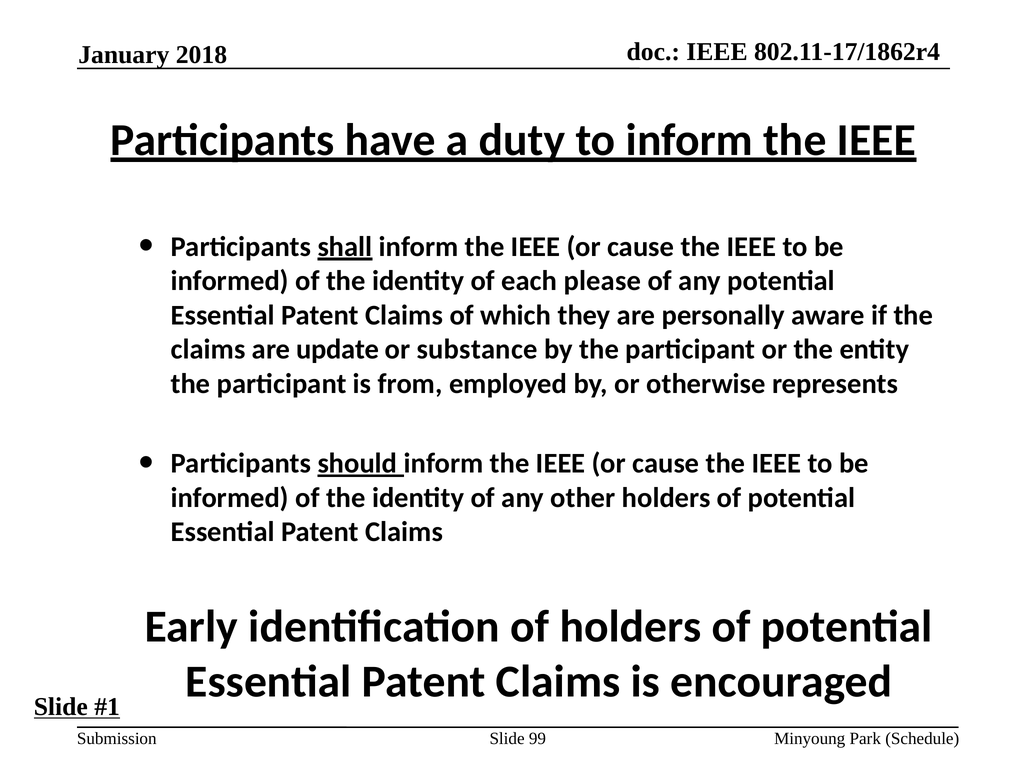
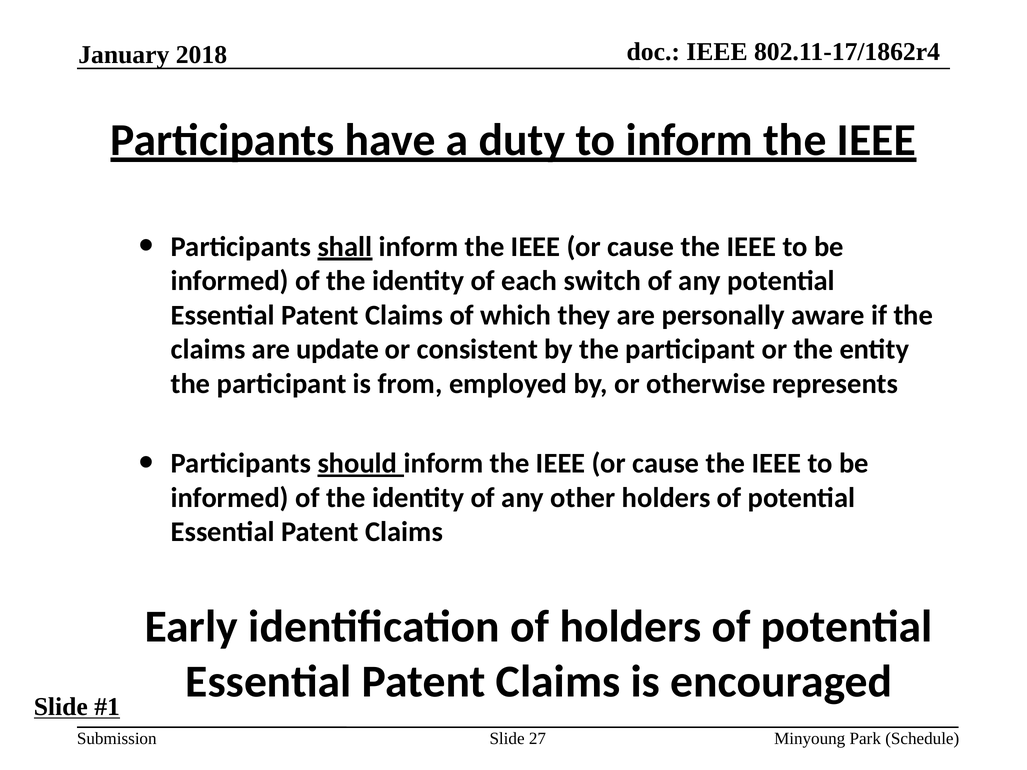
please: please -> switch (602, 281)
substance: substance -> consistent (477, 350)
99: 99 -> 27 (537, 739)
